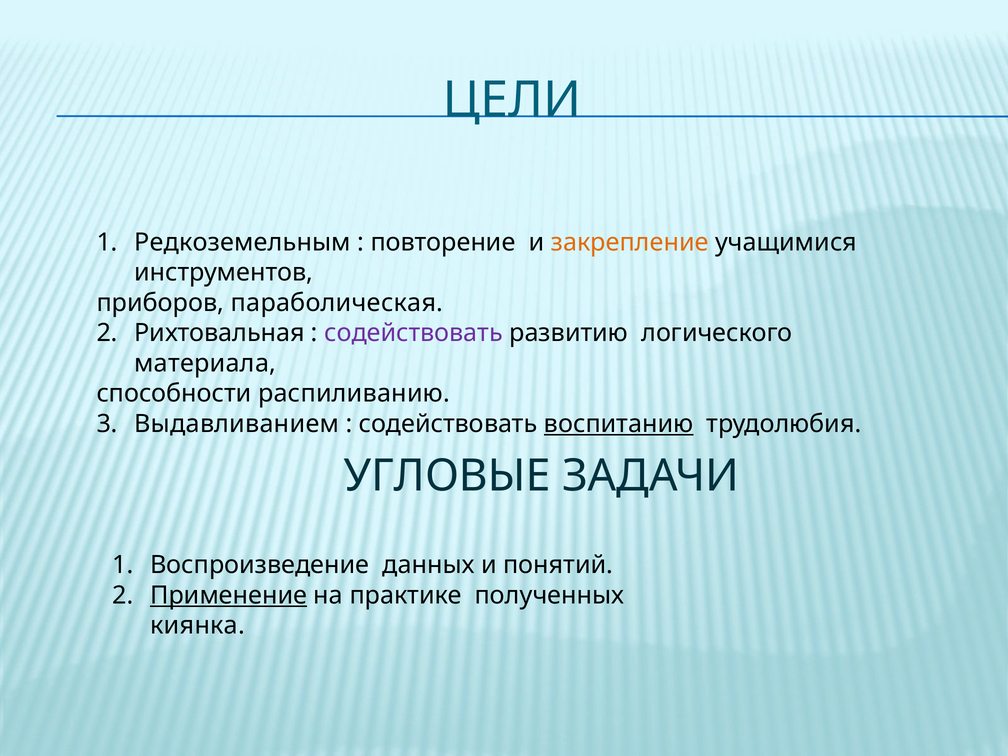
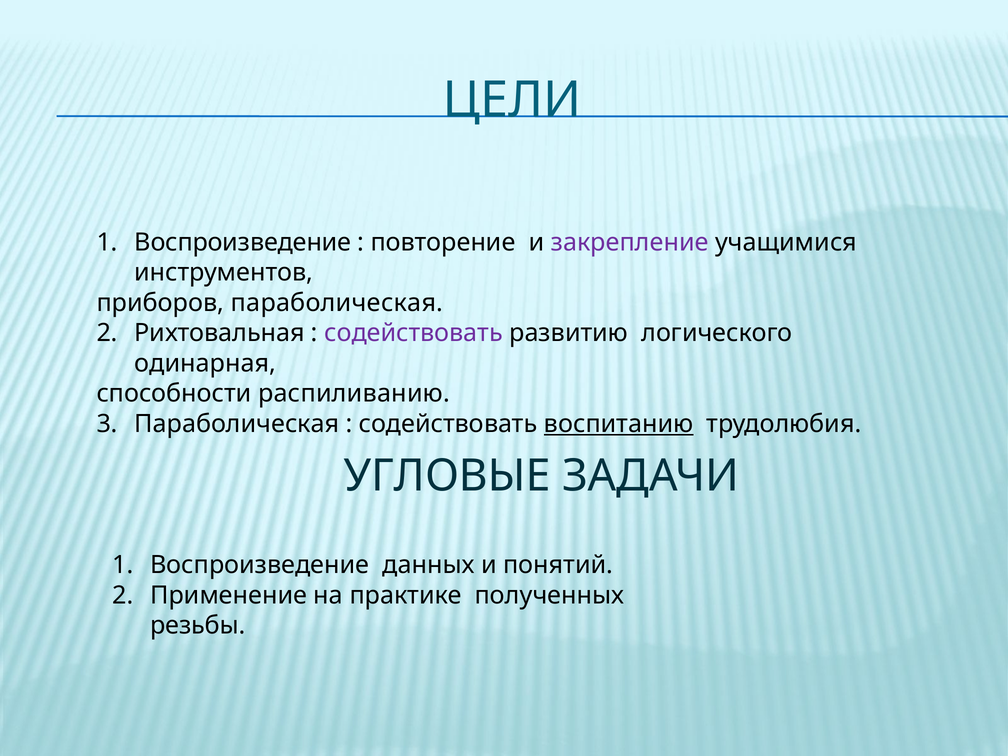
Редкоземельным: Редкоземельным -> Воспроизведение (243, 242)
закрепление colour: orange -> purple (630, 242)
материала: материала -> одинарная (205, 363)
Выдавливанием: Выдавливанием -> Параболическая (237, 424)
Применение underline: present -> none (229, 595)
киянка: киянка -> резьбы (198, 626)
